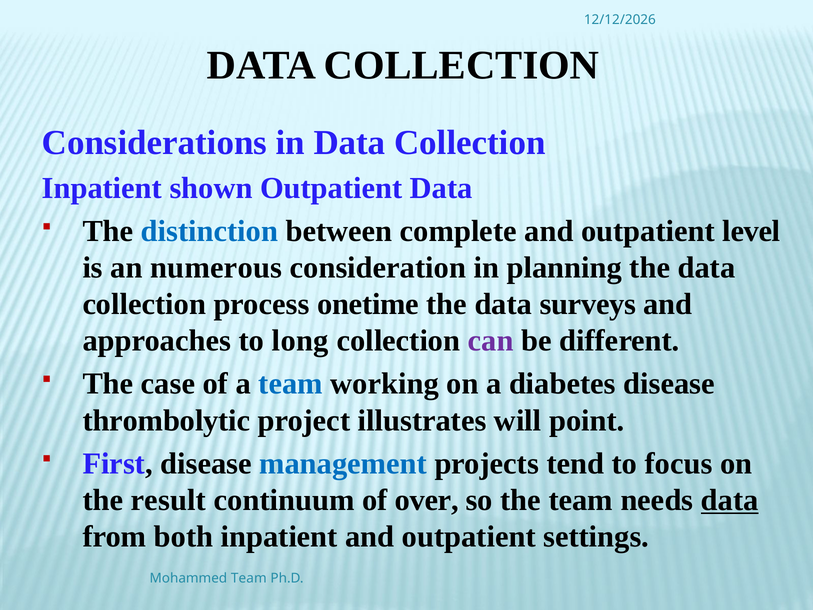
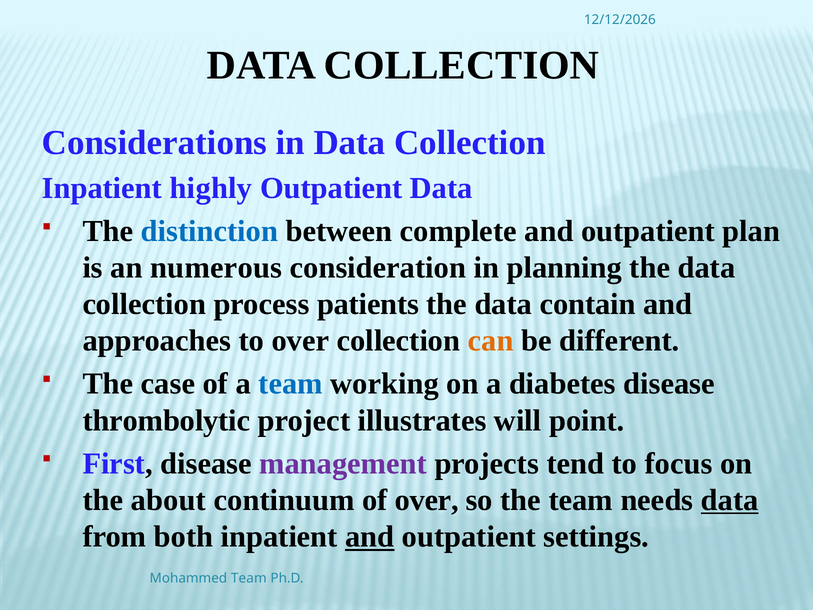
shown: shown -> highly (211, 188)
level: level -> plan (751, 231)
onetime: onetime -> patients (368, 304)
surveys: surveys -> contain (588, 304)
to long: long -> over (300, 341)
can colour: purple -> orange (491, 341)
management colour: blue -> purple (343, 463)
result: result -> about (168, 500)
and underline: none -> present (370, 537)
